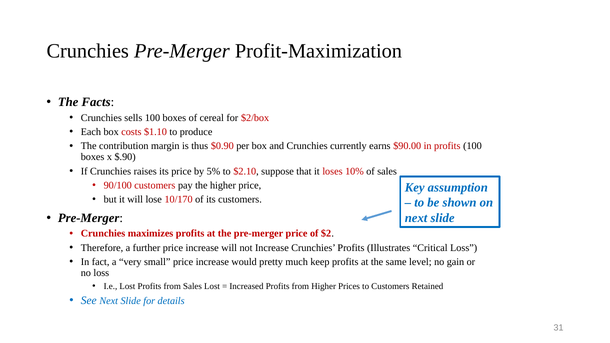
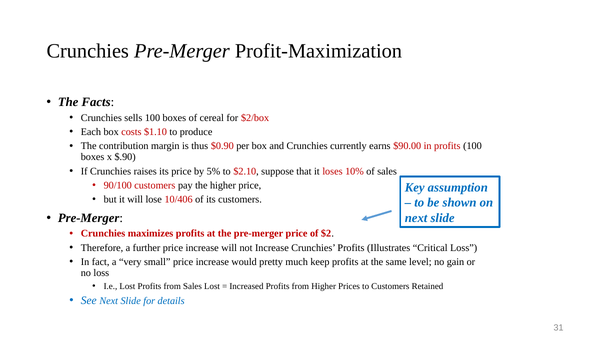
10/170: 10/170 -> 10/406 (179, 199)
